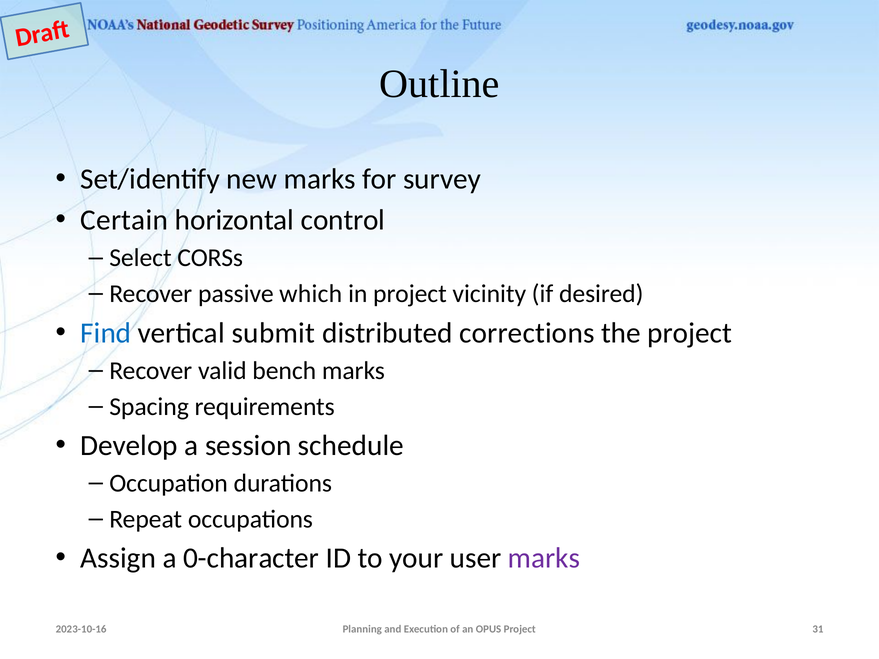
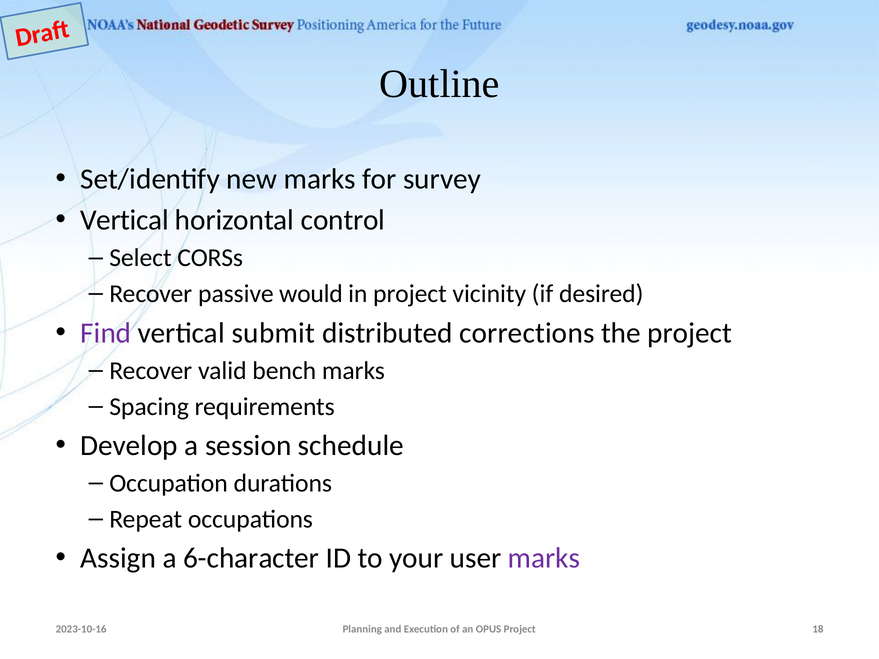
Certain: Certain -> Vertical (124, 220)
which: which -> would (311, 294)
Find colour: blue -> purple (106, 333)
0-character: 0-character -> 6-character (251, 559)
31: 31 -> 18 (818, 629)
